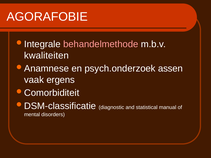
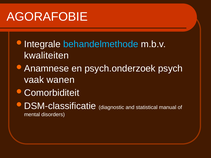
behandelmethode colour: pink -> light blue (101, 44)
assen: assen -> psych (170, 69)
ergens: ergens -> wanen (61, 80)
